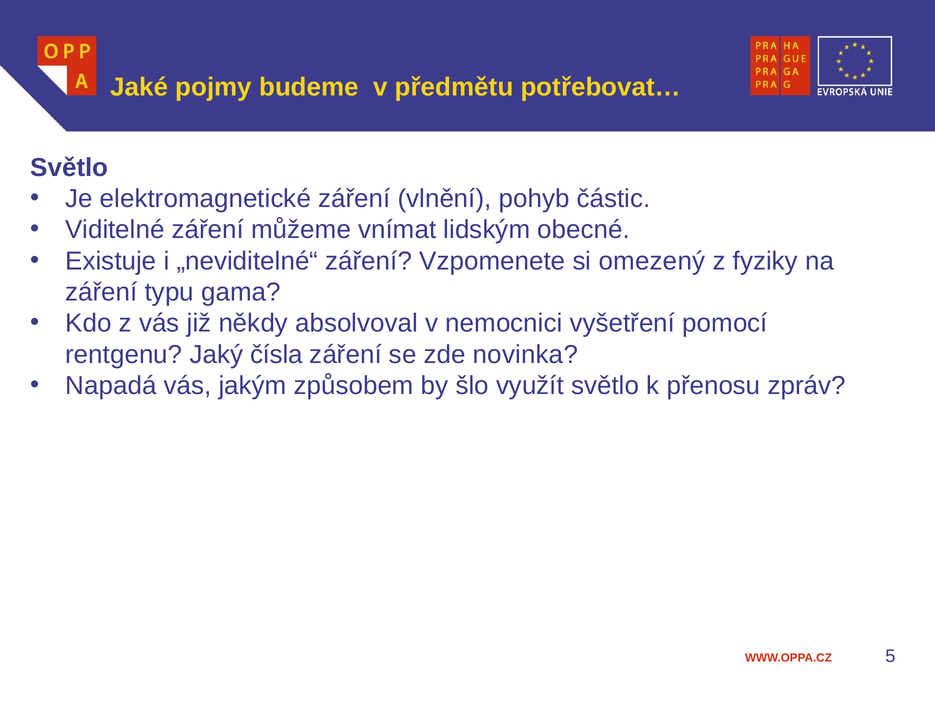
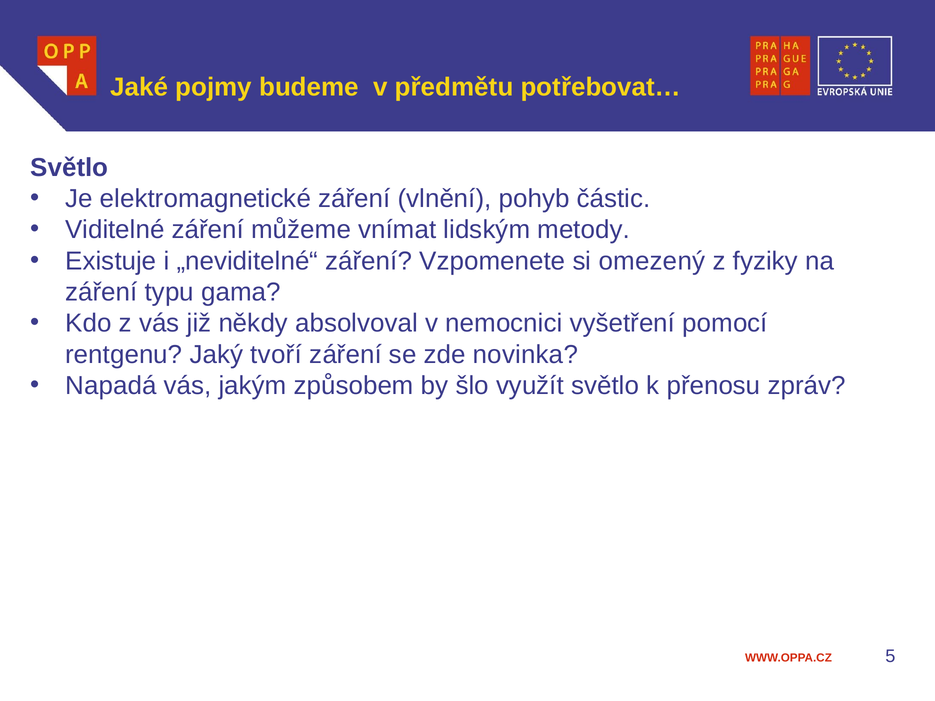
obecné: obecné -> metody (584, 230)
čísla: čísla -> tvoří (276, 355)
